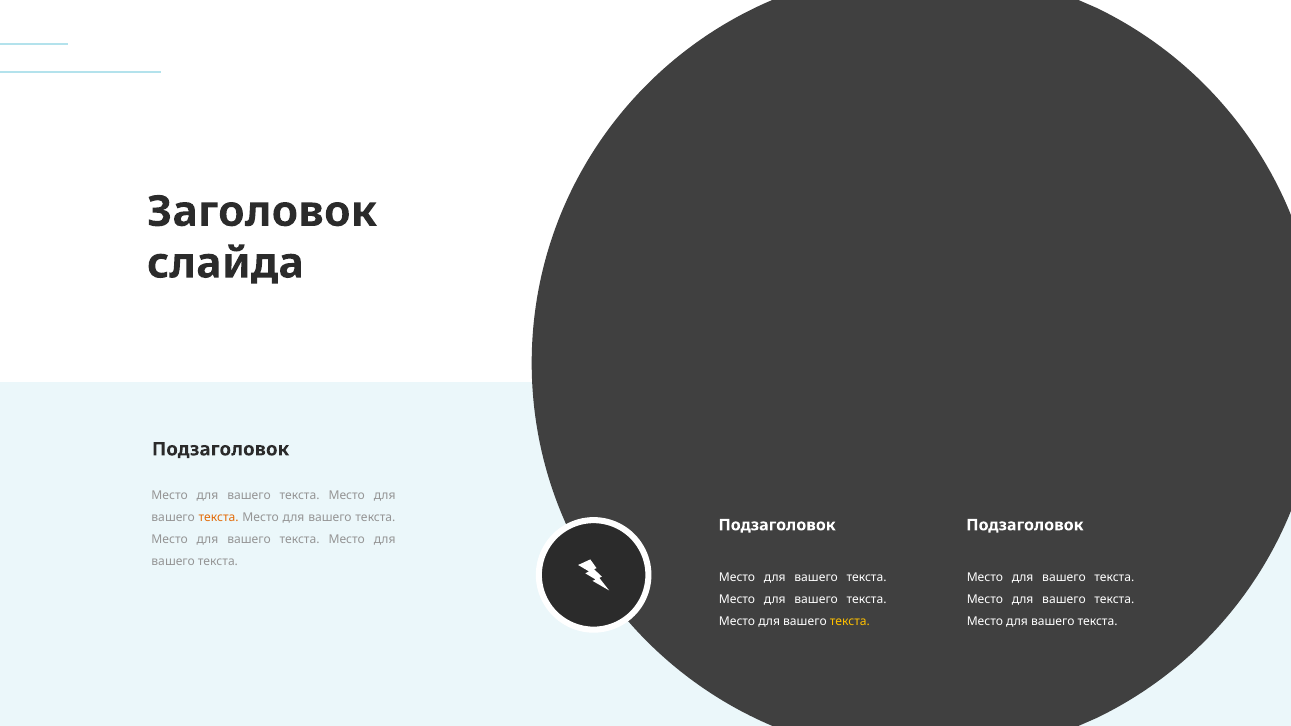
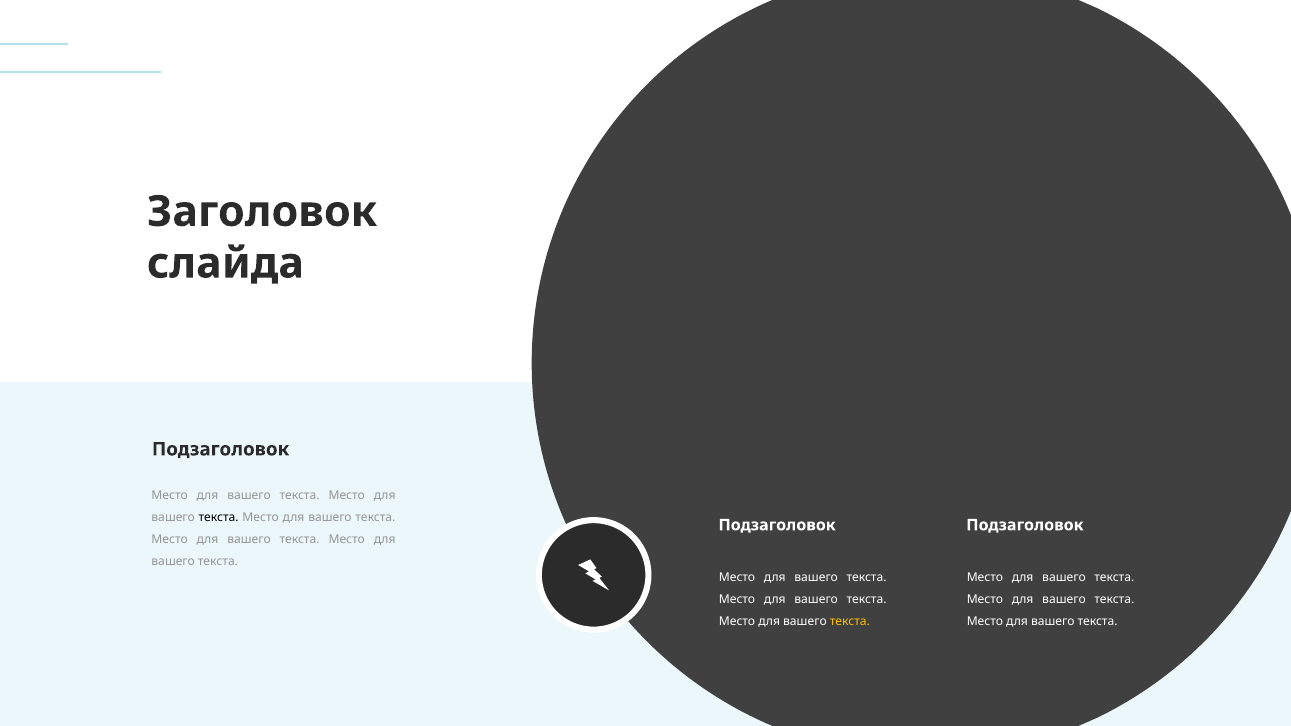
текста colour: orange -> black (219, 518)
